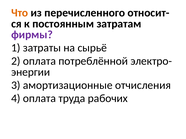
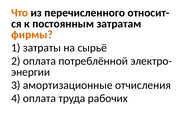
фирмы colour: purple -> orange (32, 35)
